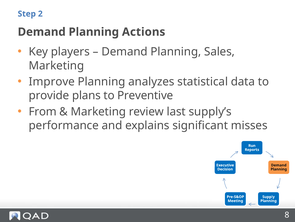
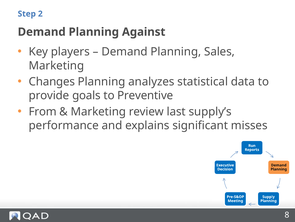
Actions: Actions -> Against (144, 32)
Improve: Improve -> Changes (52, 81)
plans: plans -> goals (86, 95)
